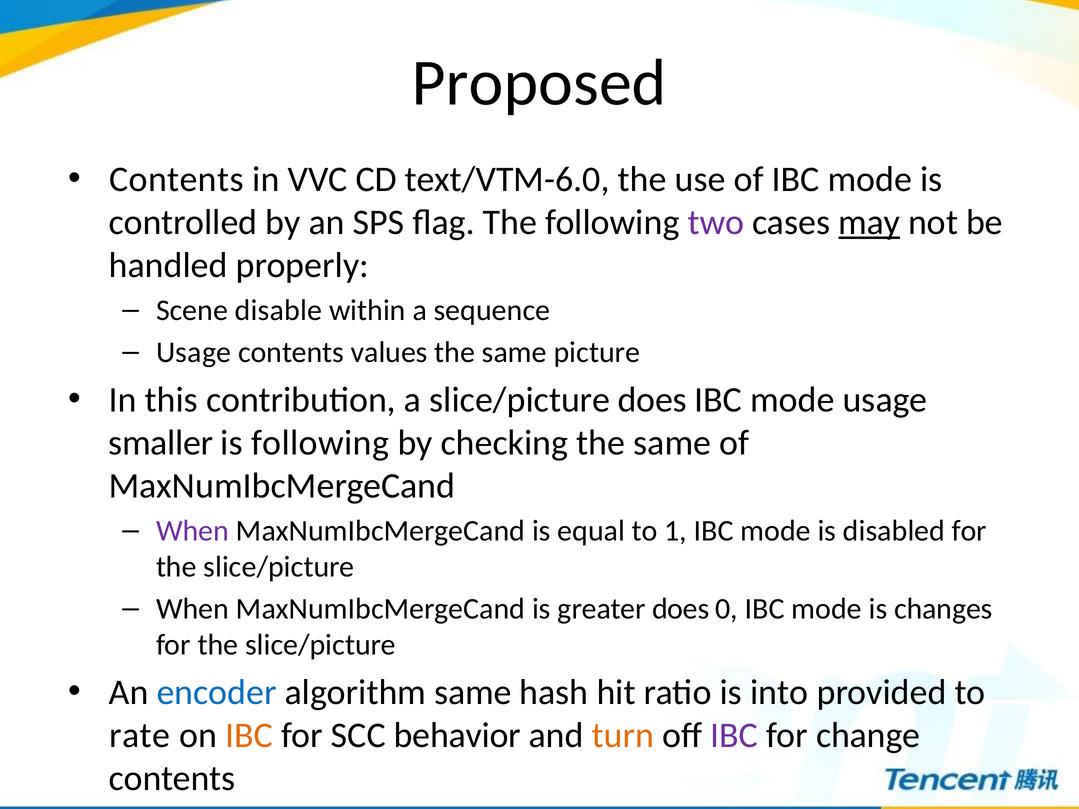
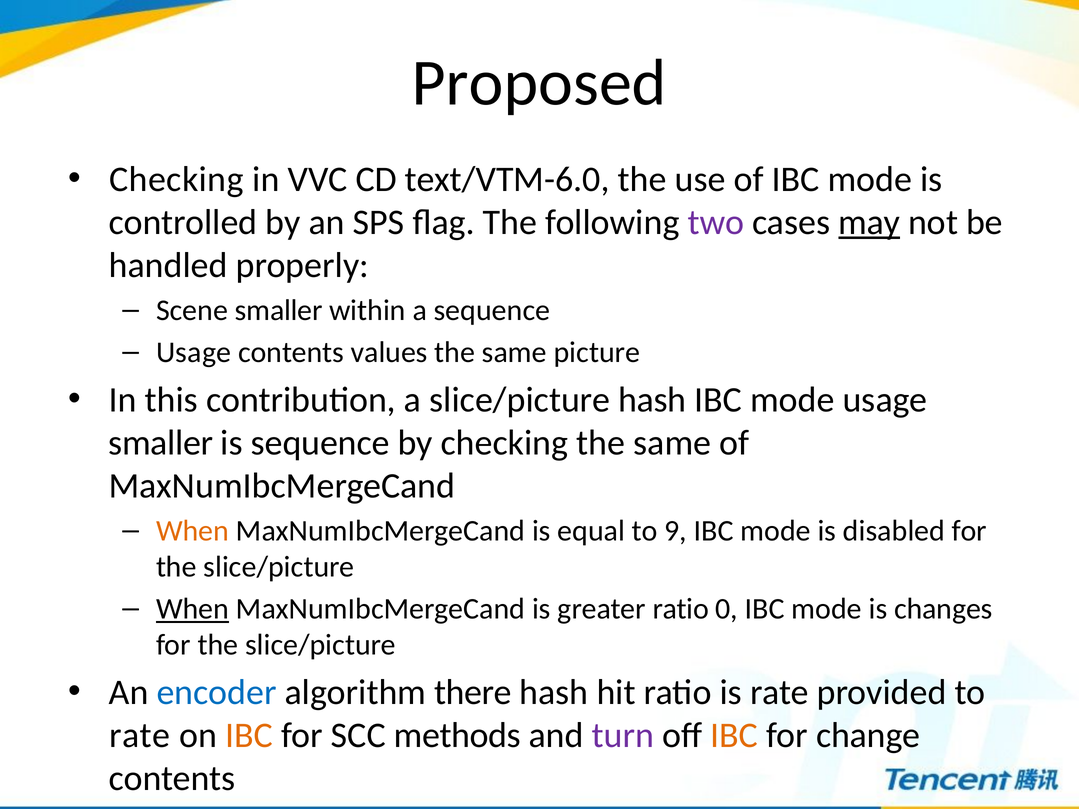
Contents: Contents -> Checking (176, 179)
Scene disable: disable -> smaller (279, 311)
slice/picture does: does -> hash (652, 400)
is following: following -> sequence (320, 443)
When colour: purple -> orange (193, 531)
1: 1 -> 9 (676, 531)
When underline: none -> present (193, 609)
greater does: does -> ratio (681, 609)
algorithm same: same -> there (473, 692)
is into: into -> rate (779, 692)
behavior: behavior -> methods (457, 736)
turn colour: orange -> purple (623, 736)
IBC colour: purple -> orange (734, 736)
